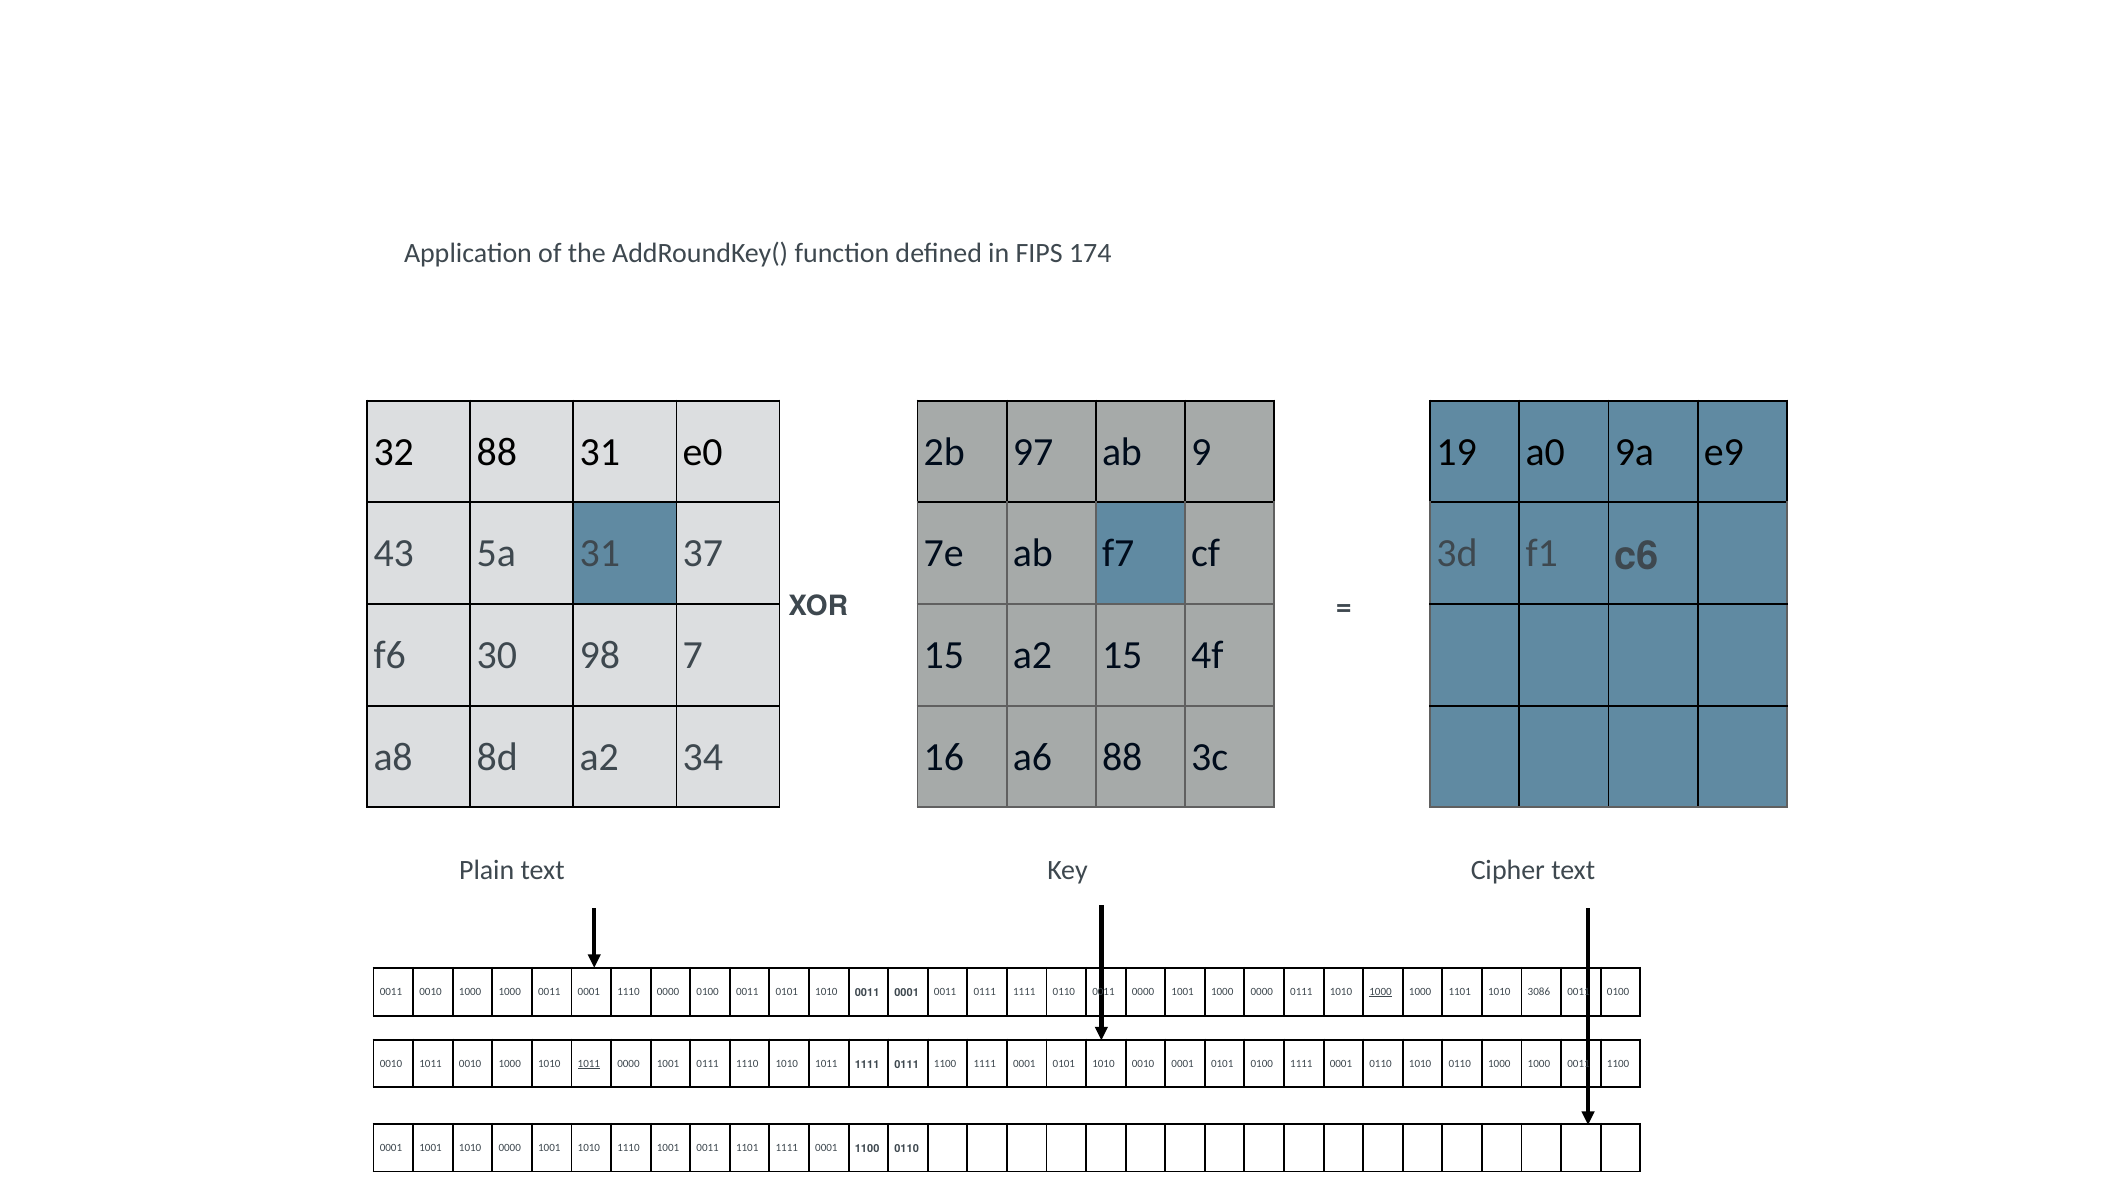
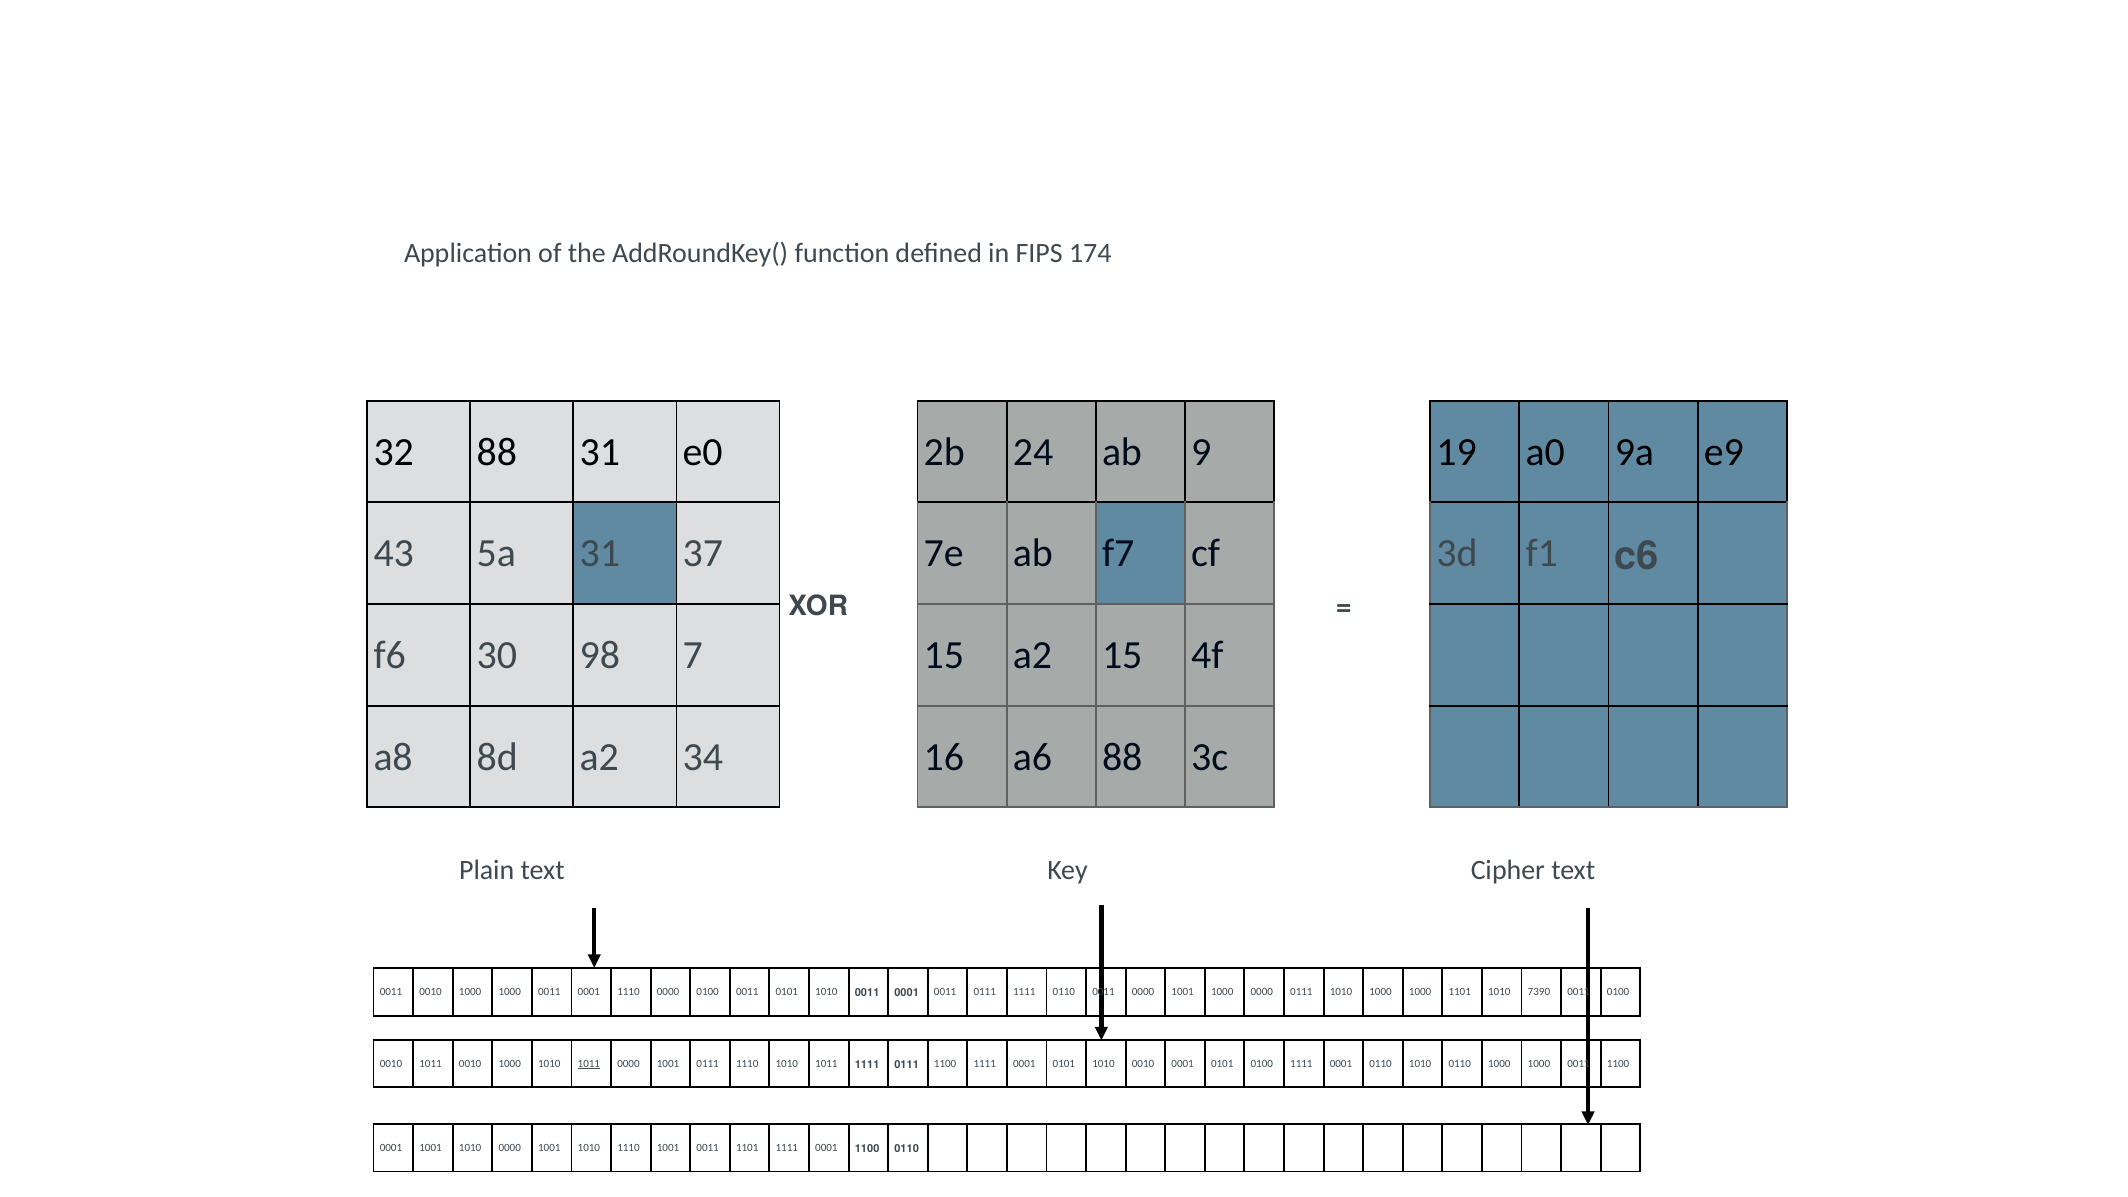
97: 97 -> 24 (1033, 452)
1000 underline: present -> none (1381, 992)
3086: 3086 -> 7390 (1539, 992)
